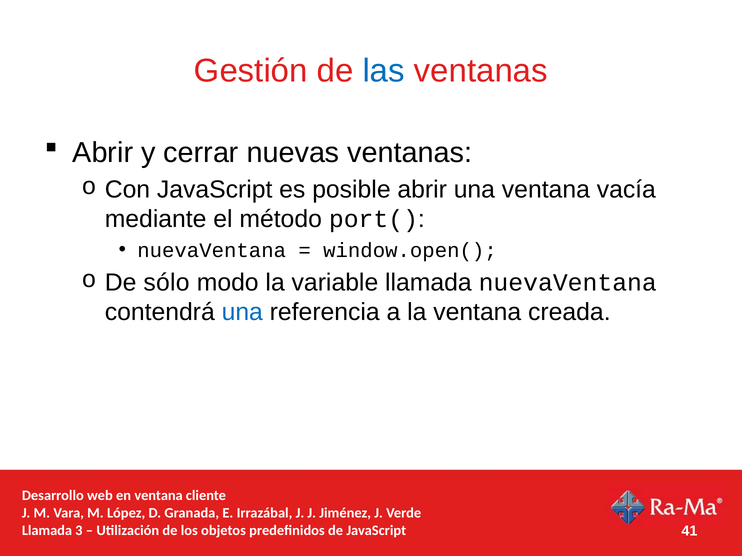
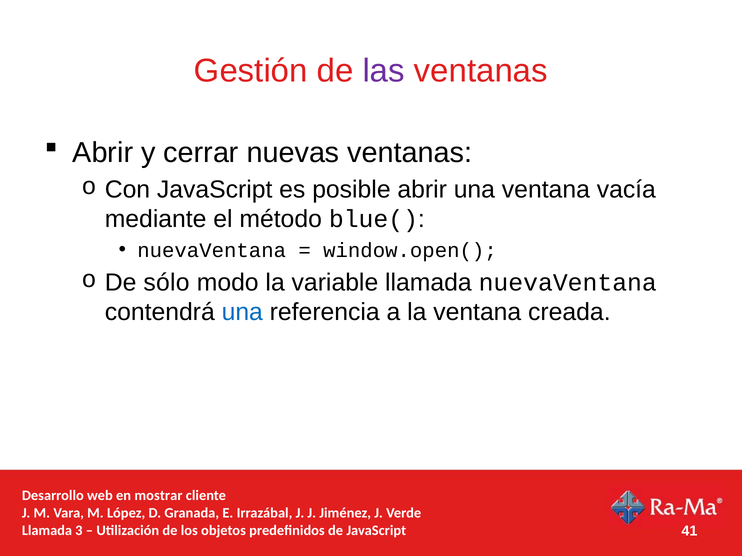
las colour: blue -> purple (384, 71)
port(: port( -> blue( (373, 219)
en ventana: ventana -> mostrar (158, 496)
